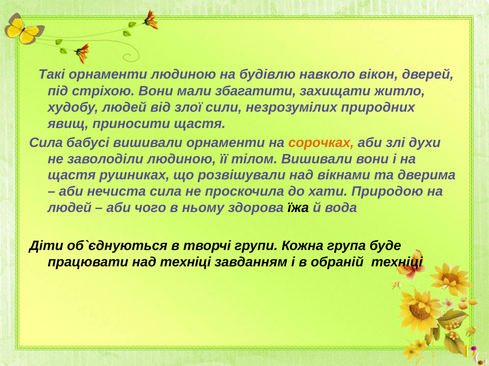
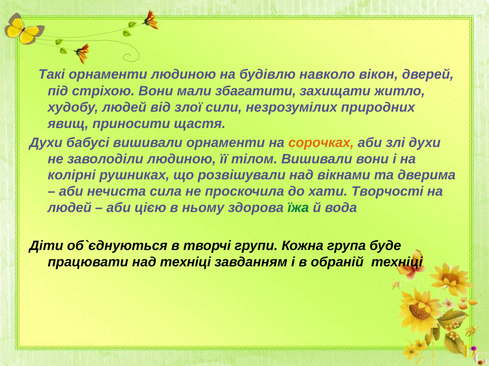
Сила: Сила -> Духи (46, 143)
щастя: щастя -> колірні (72, 176)
Природою: Природою -> Творчості (387, 192)
чого: чого -> цією (150, 208)
їжа colour: black -> green (298, 208)
